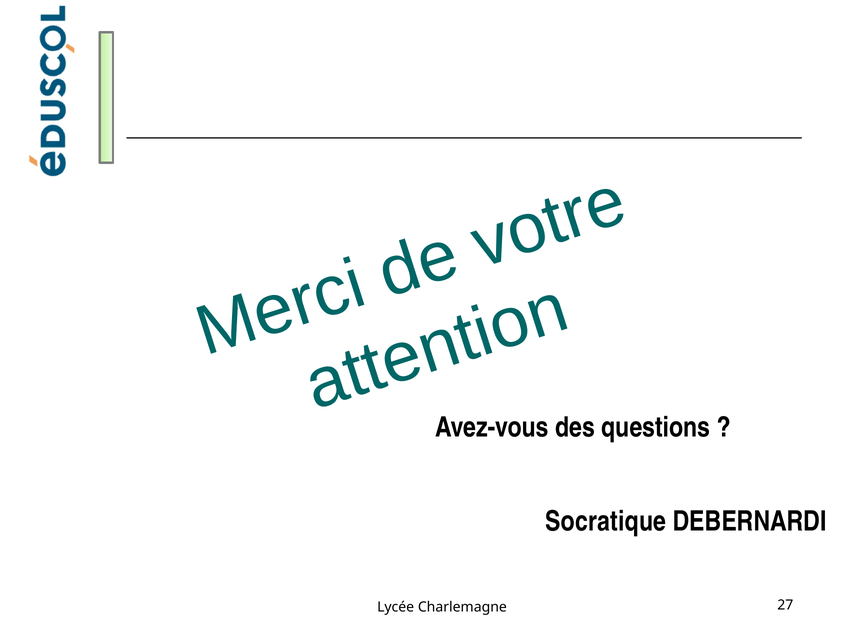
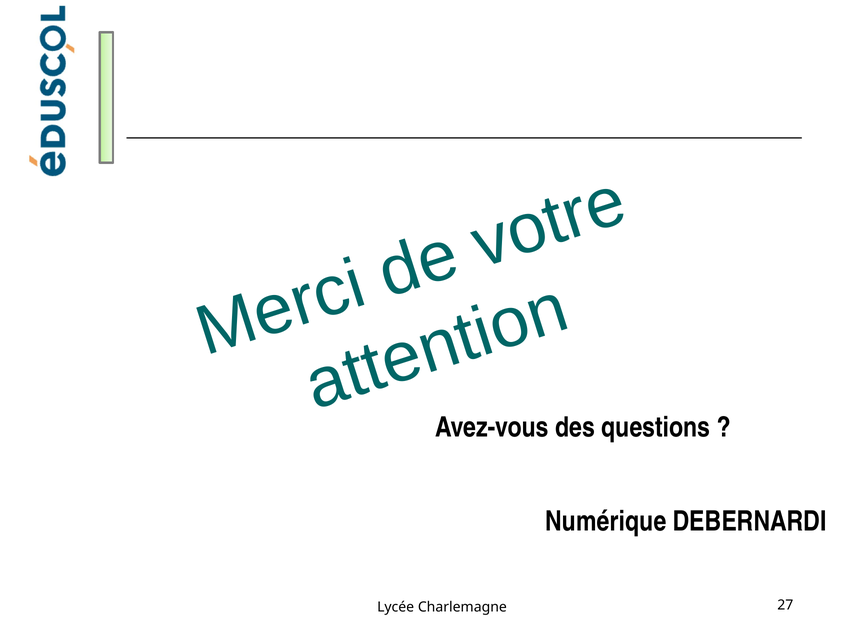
Socratique: Socratique -> Numérique (606, 521)
